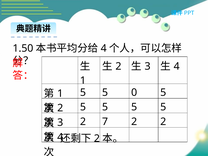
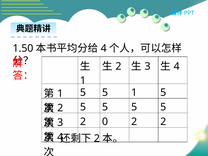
5 0: 0 -> 1 (134, 92)
7: 7 -> 0 (105, 122)
